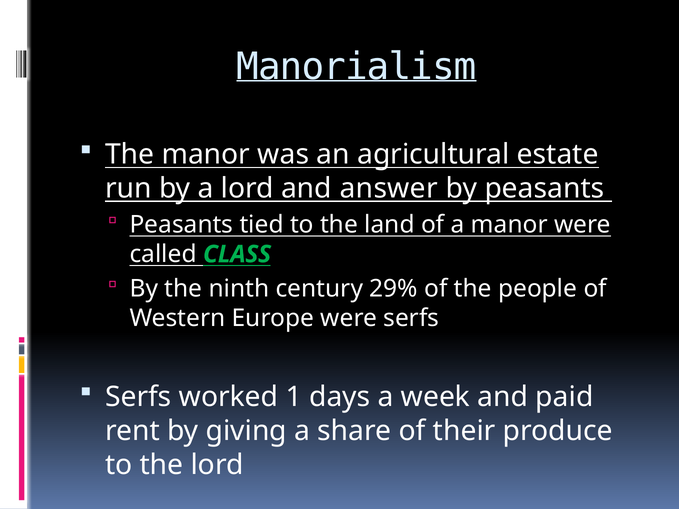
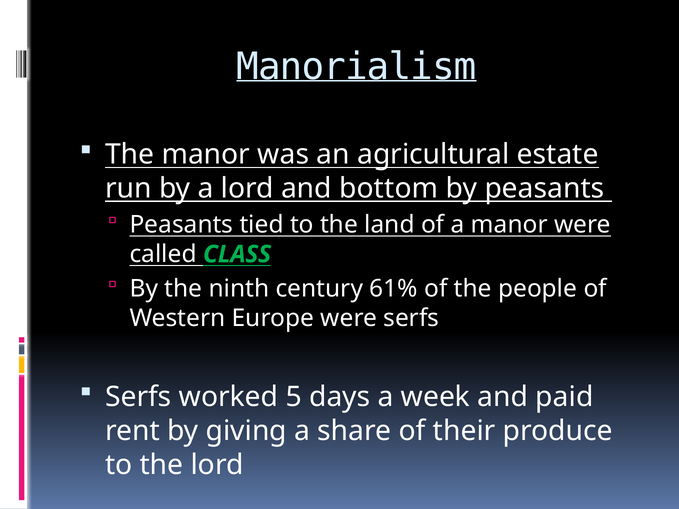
answer: answer -> bottom (389, 189)
29%: 29% -> 61% (394, 289)
1: 1 -> 5 (294, 397)
